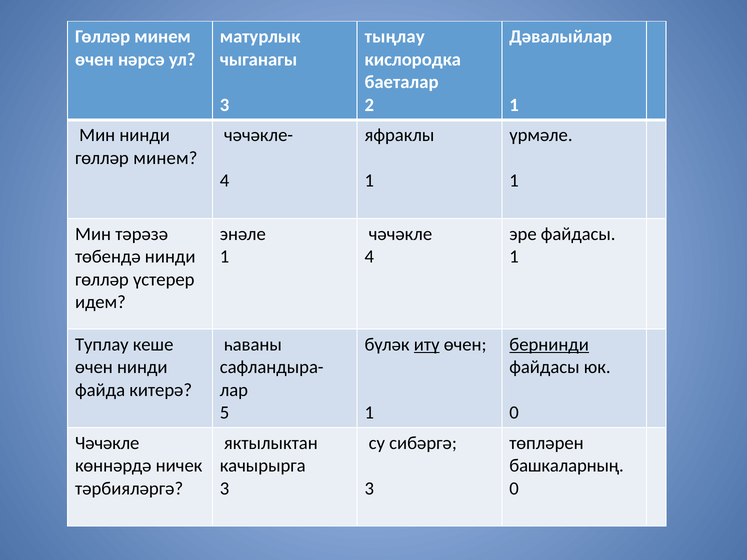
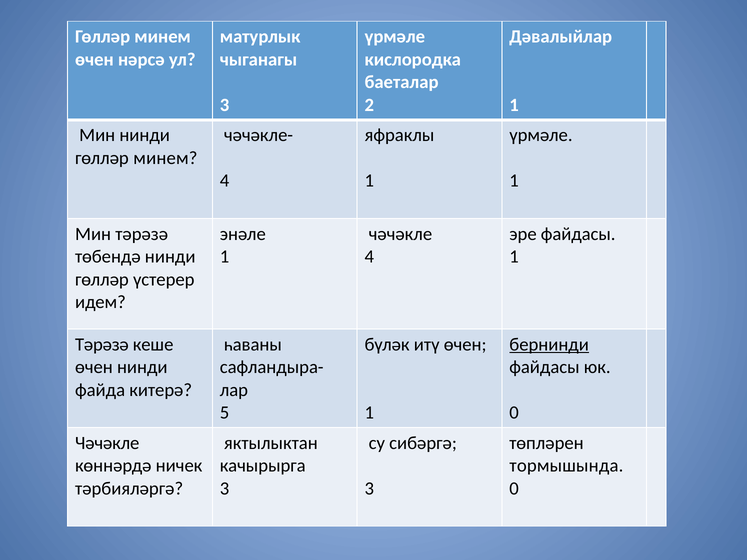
тыңлау: тыңлау -> үрмәле (395, 37)
Туплау: Туплау -> Тәрәзә (102, 345)
итү underline: present -> none (427, 345)
башкаларның: башкаларның -> тормышында (566, 466)
